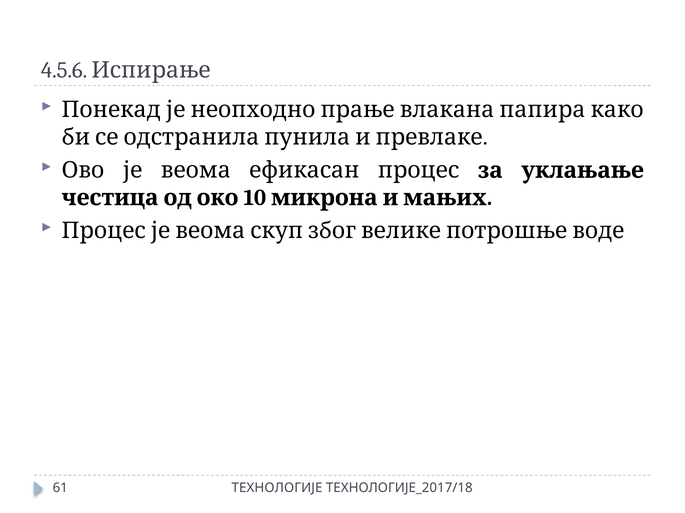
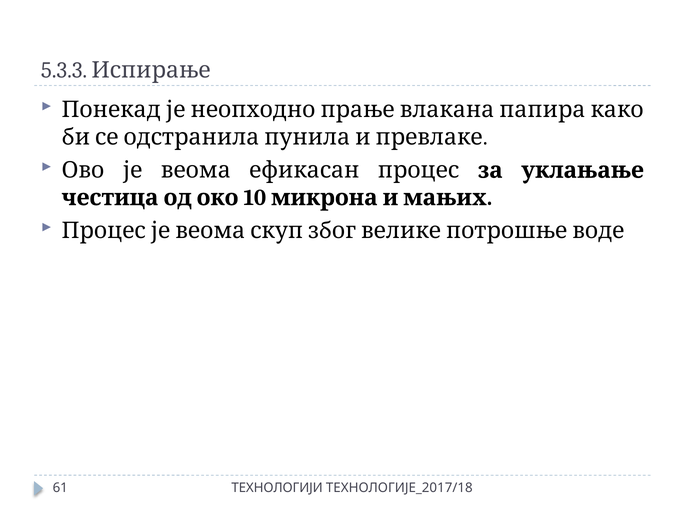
4.5.6: 4.5.6 -> 5.3.3 (64, 70)
ТЕХНОЛОГИЈЕ: ТЕХНОЛОГИЈЕ -> ТЕХНОЛОГИЈИ (277, 488)
